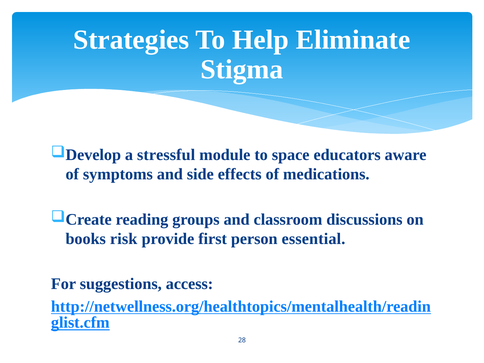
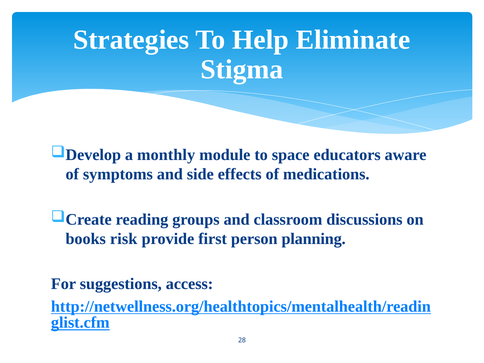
stressful: stressful -> monthly (166, 155)
essential: essential -> planning (314, 239)
